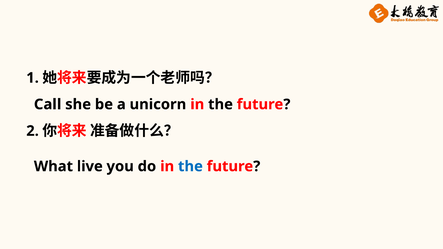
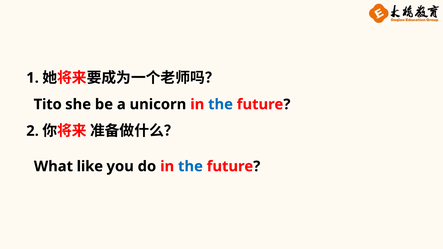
Call: Call -> Tito (48, 104)
the colour: black -> blue (221, 104)
live: live -> like (90, 166)
